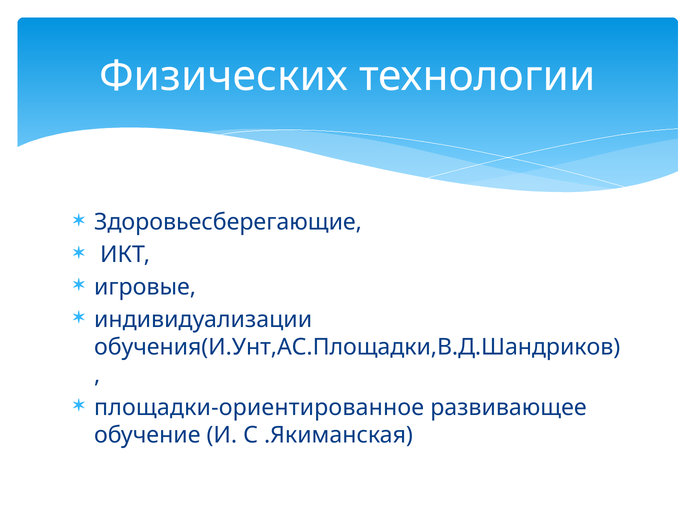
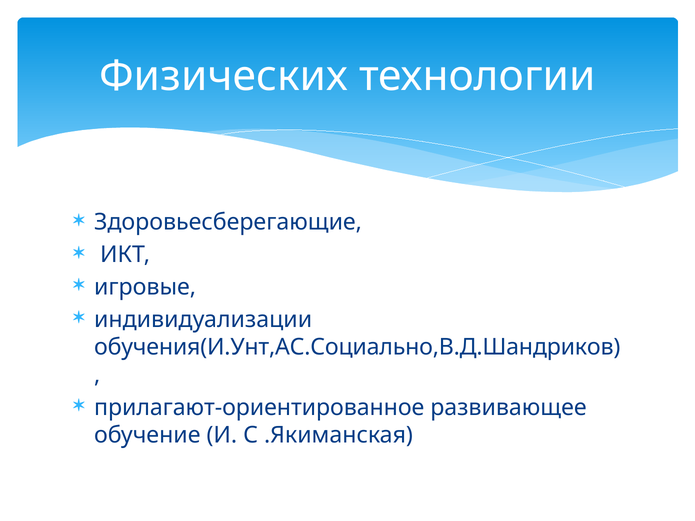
обучения(И.Унт,АС.Площадки,В.Д.Шандриков: обучения(И.Унт,АС.Площадки,В.Д.Шандриков -> обучения(И.Унт,АС.Социально,В.Д.Шандриков (357, 347)
площадки-ориентированное: площадки-ориентированное -> прилагают-ориентированное (259, 408)
